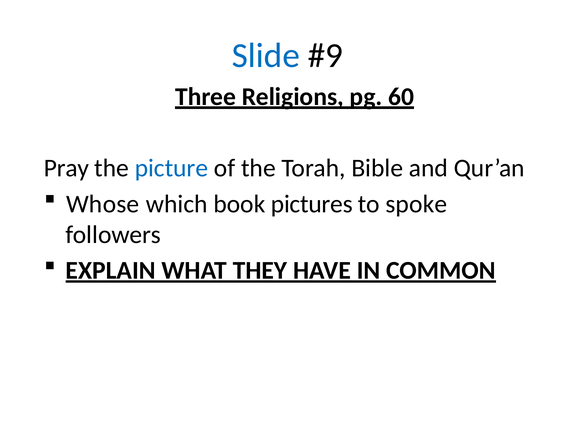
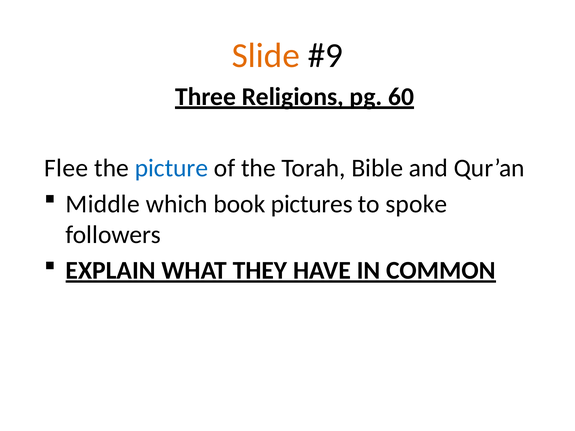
Slide colour: blue -> orange (266, 56)
Pray: Pray -> Flee (66, 168)
Whose: Whose -> Middle (103, 204)
